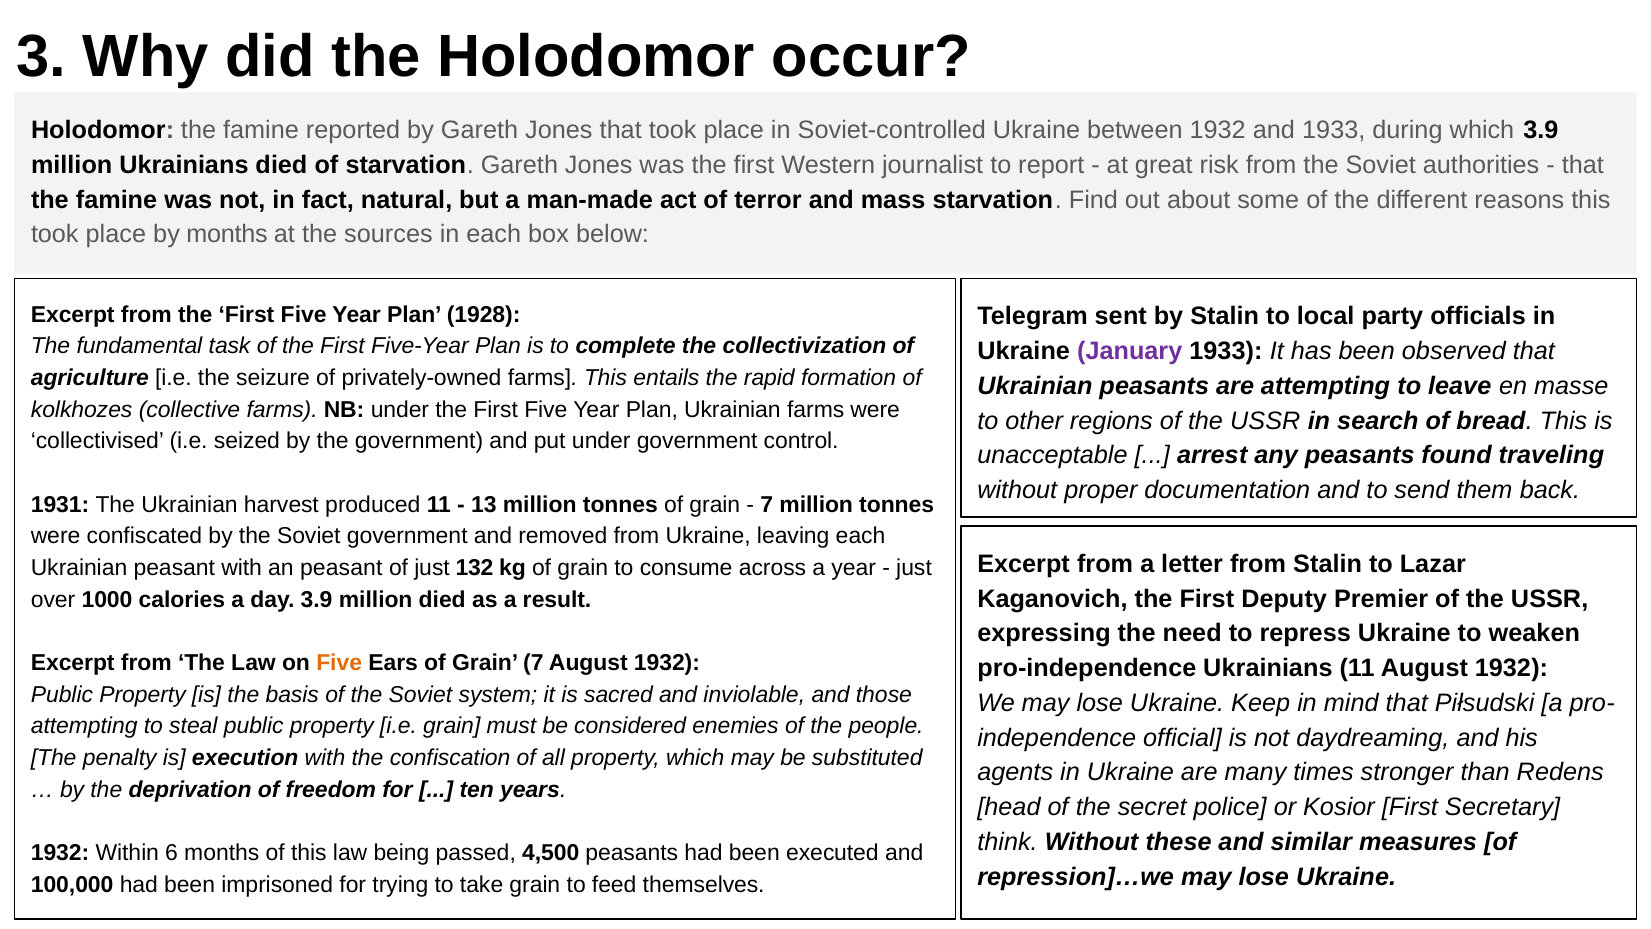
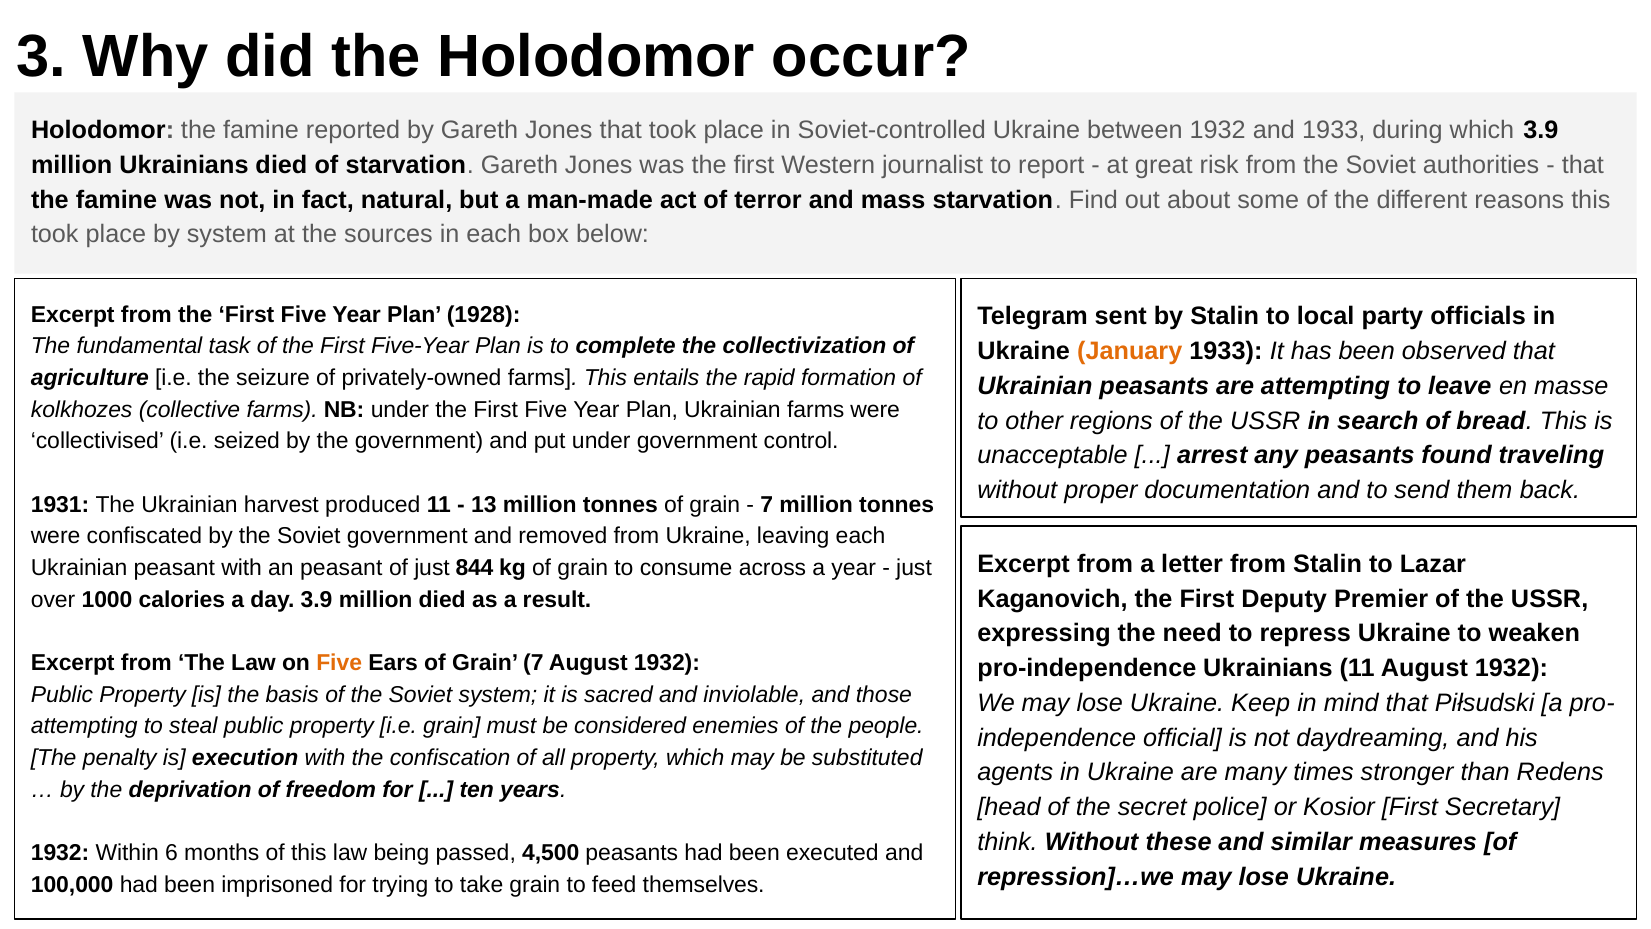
by months: months -> system (227, 234)
January colour: purple -> orange (1130, 351)
132: 132 -> 844 (475, 568)
